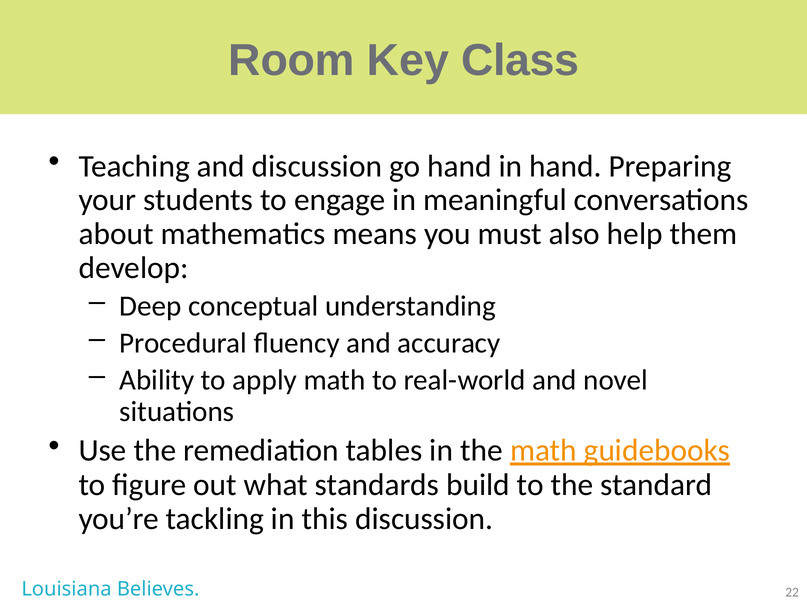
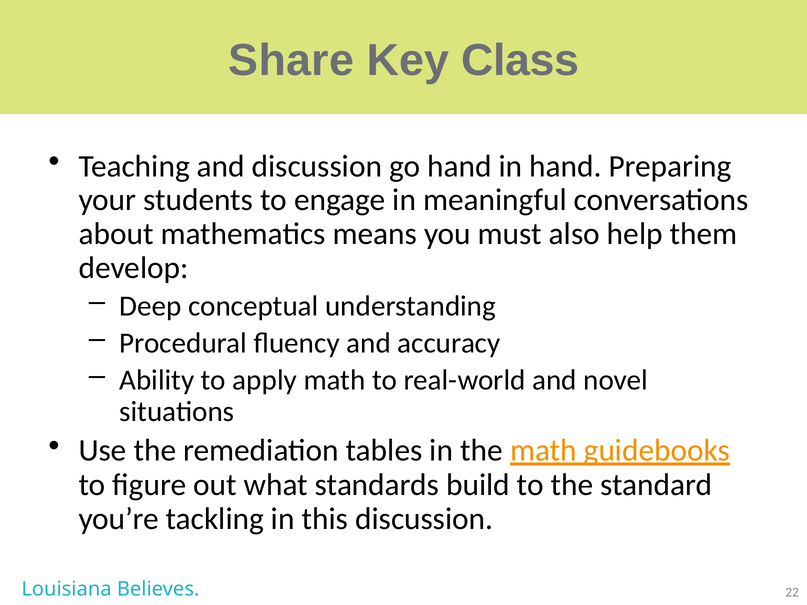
Room: Room -> Share (291, 60)
